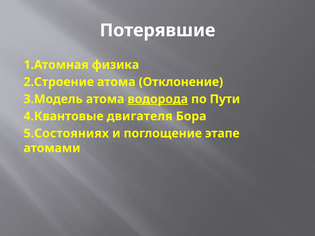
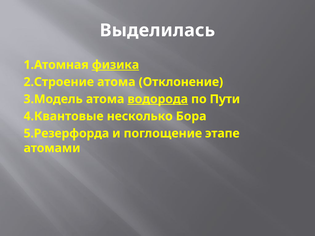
Потерявшие: Потерявшие -> Выделилась (157, 30)
физика underline: none -> present (116, 65)
двигателя: двигателя -> несколько (140, 116)
5.Состояниях: 5.Состояниях -> 5.Резерфорда (66, 134)
